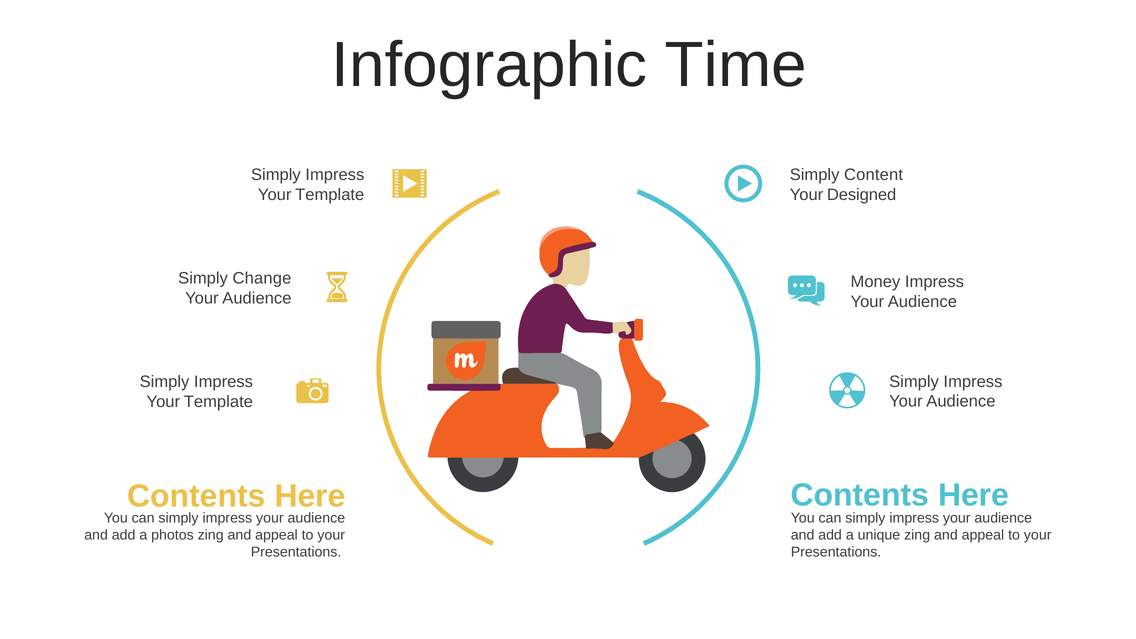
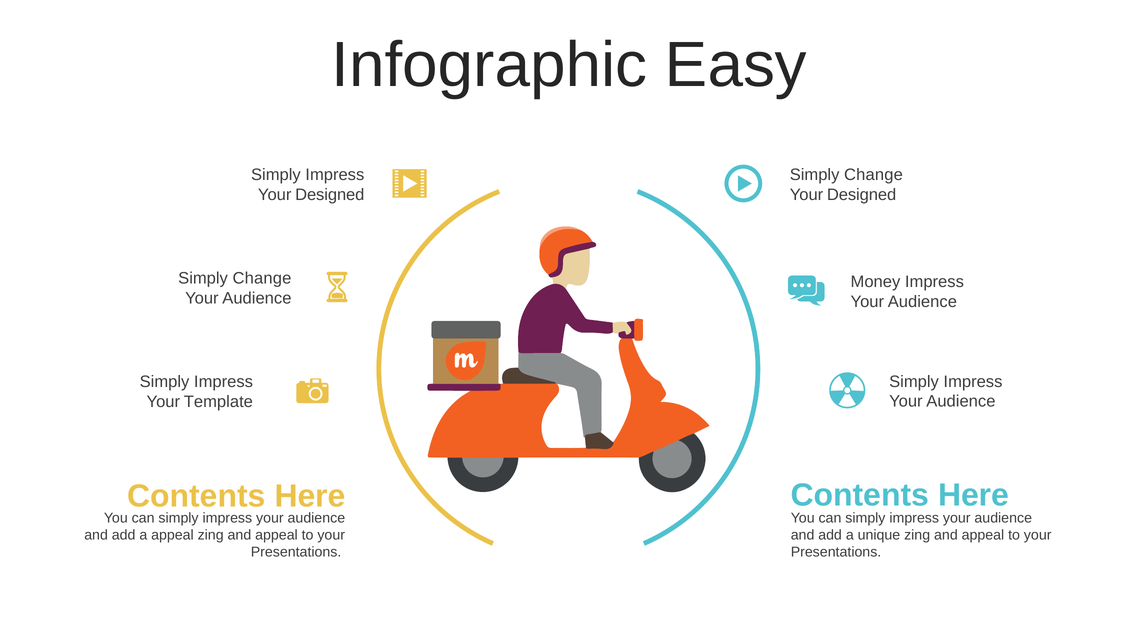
Time: Time -> Easy (736, 65)
Content: Content -> Change (874, 175)
Template: Template -> Designed (330, 195)
a photos: photos -> appeal (172, 535)
